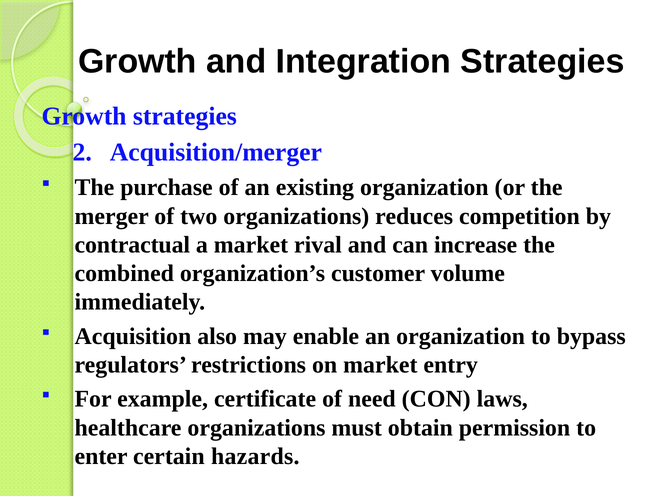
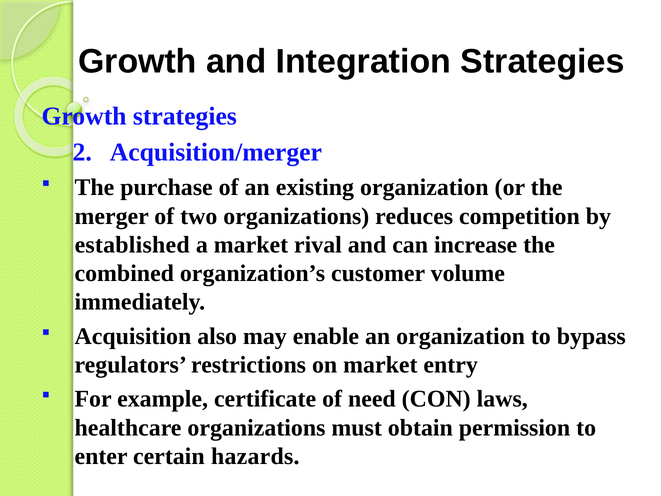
contractual: contractual -> established (132, 245)
